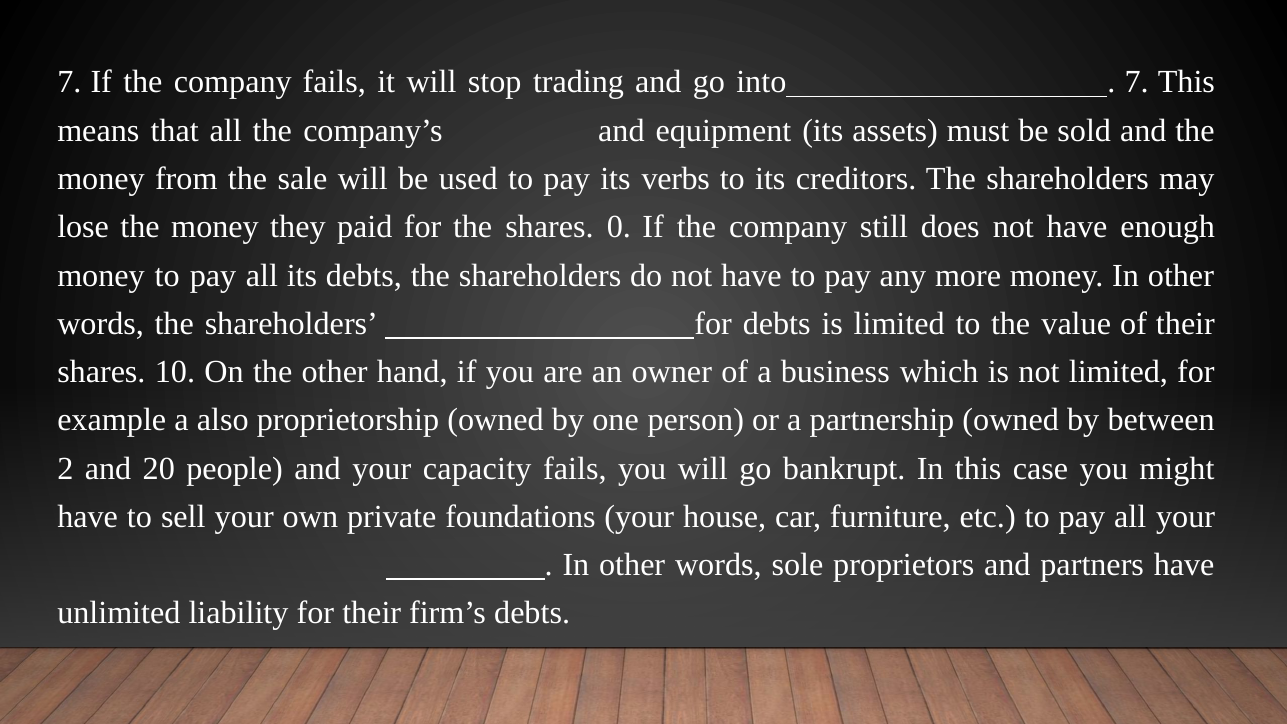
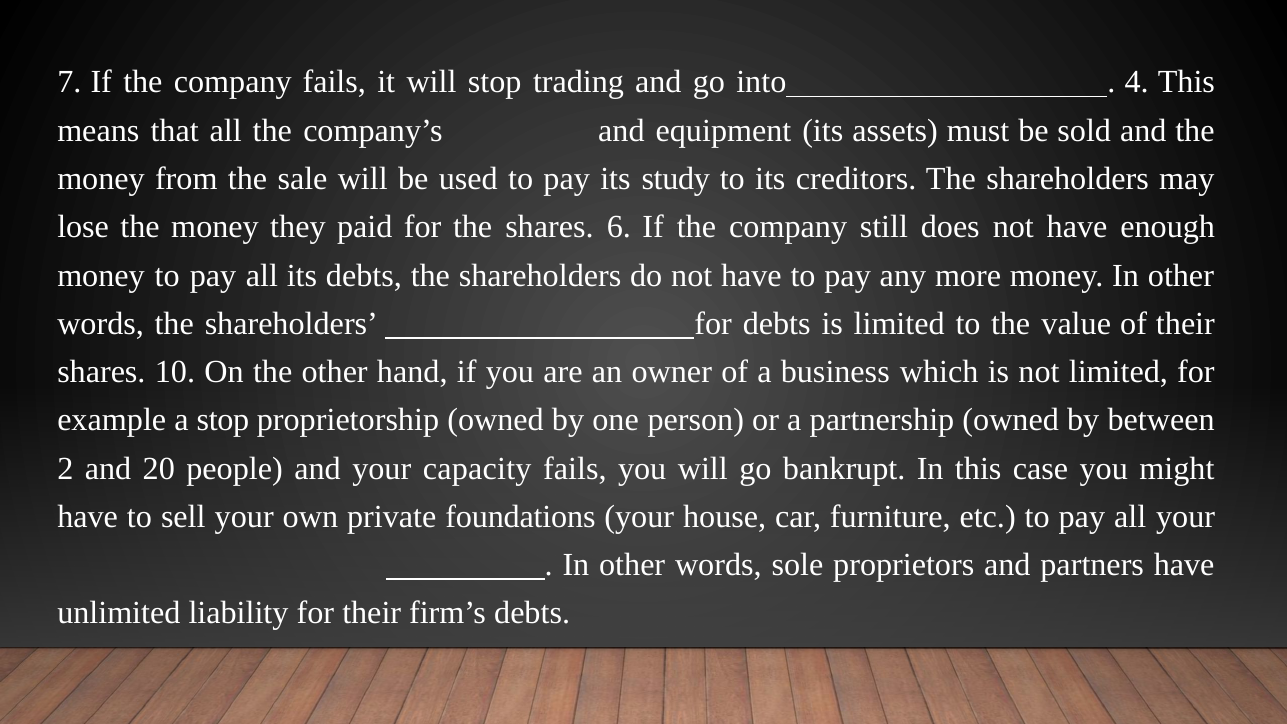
7: 7 -> 4 (1137, 82)
verbs: verbs -> study (676, 179)
0: 0 -> 6 (619, 227)
a also: also -> stop (223, 420)
